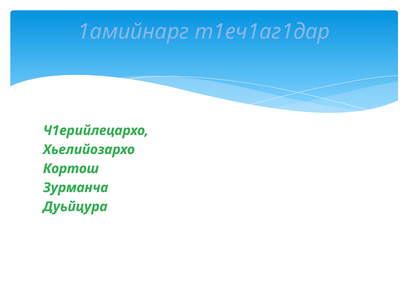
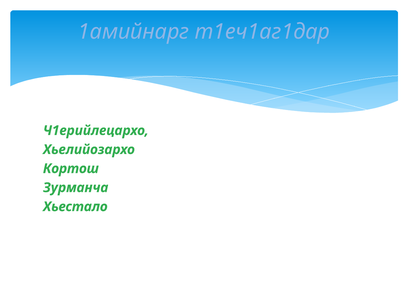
Дуьйцура: Дуьйцура -> Хьестало (75, 207)
